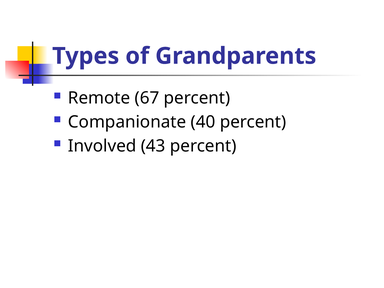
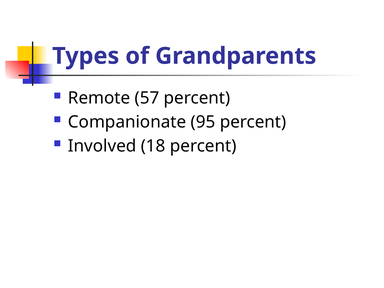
67: 67 -> 57 (147, 98)
40: 40 -> 95 (203, 122)
43: 43 -> 18 (153, 146)
